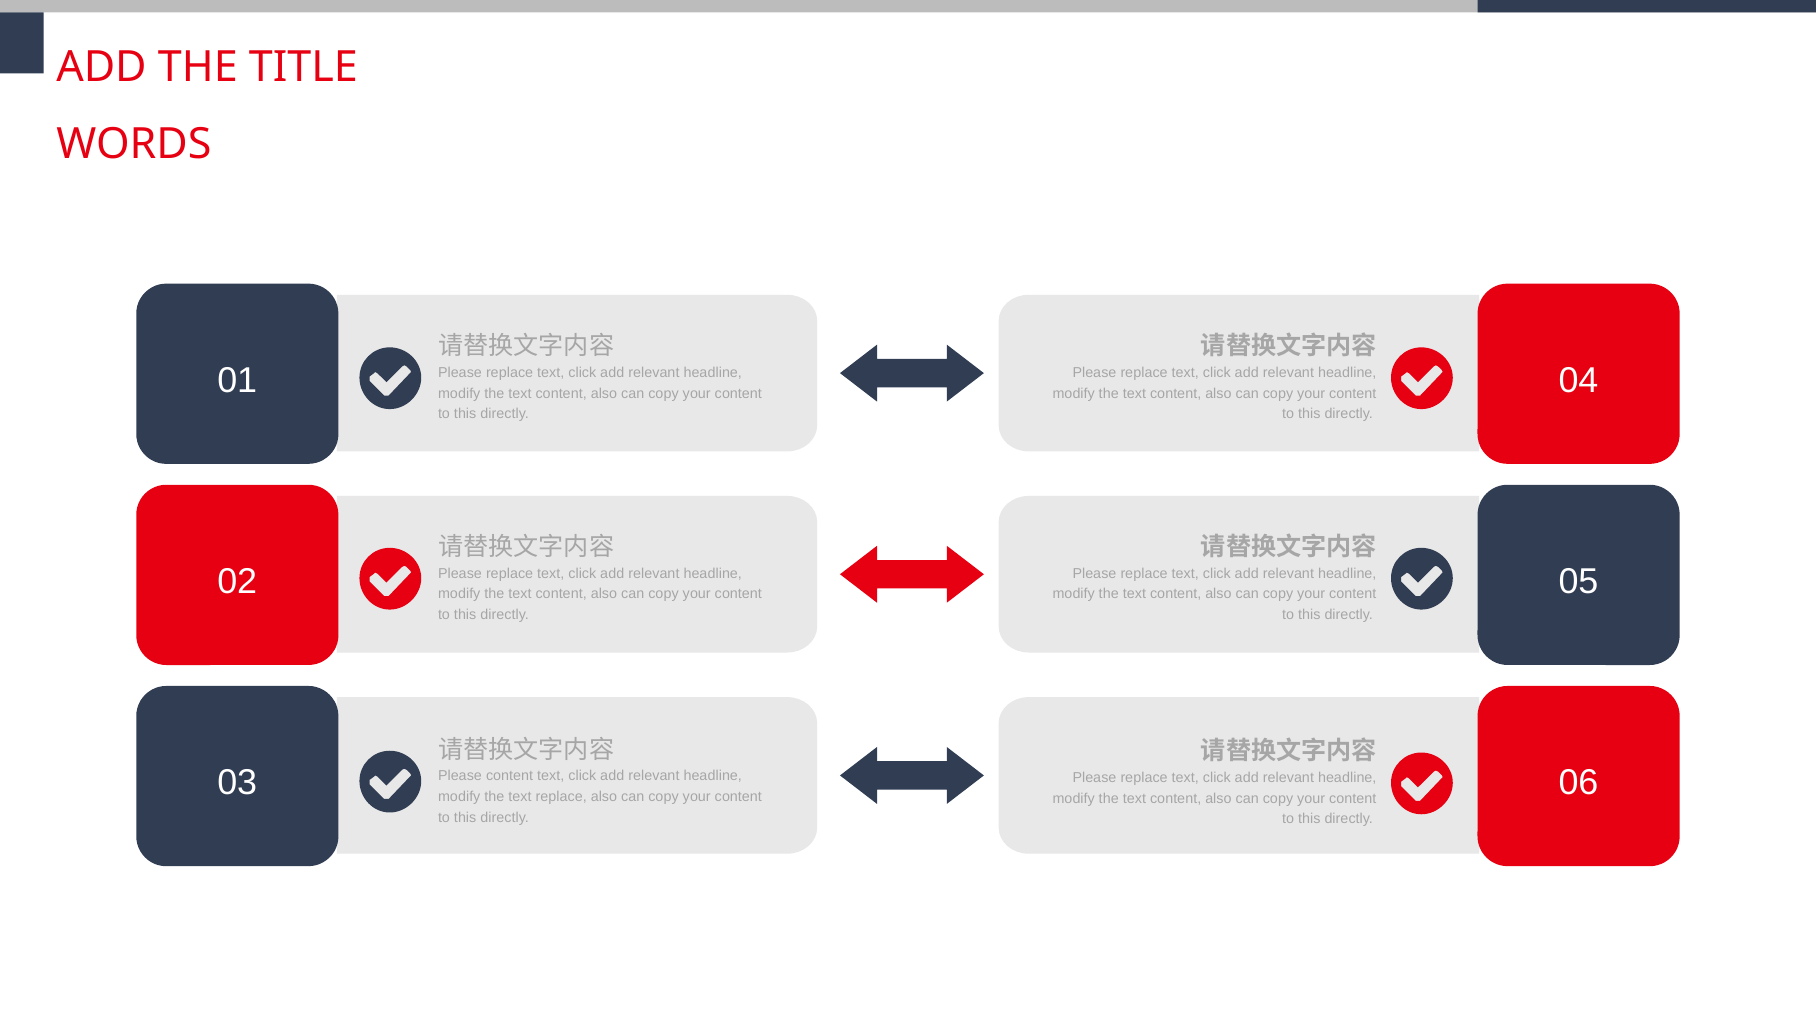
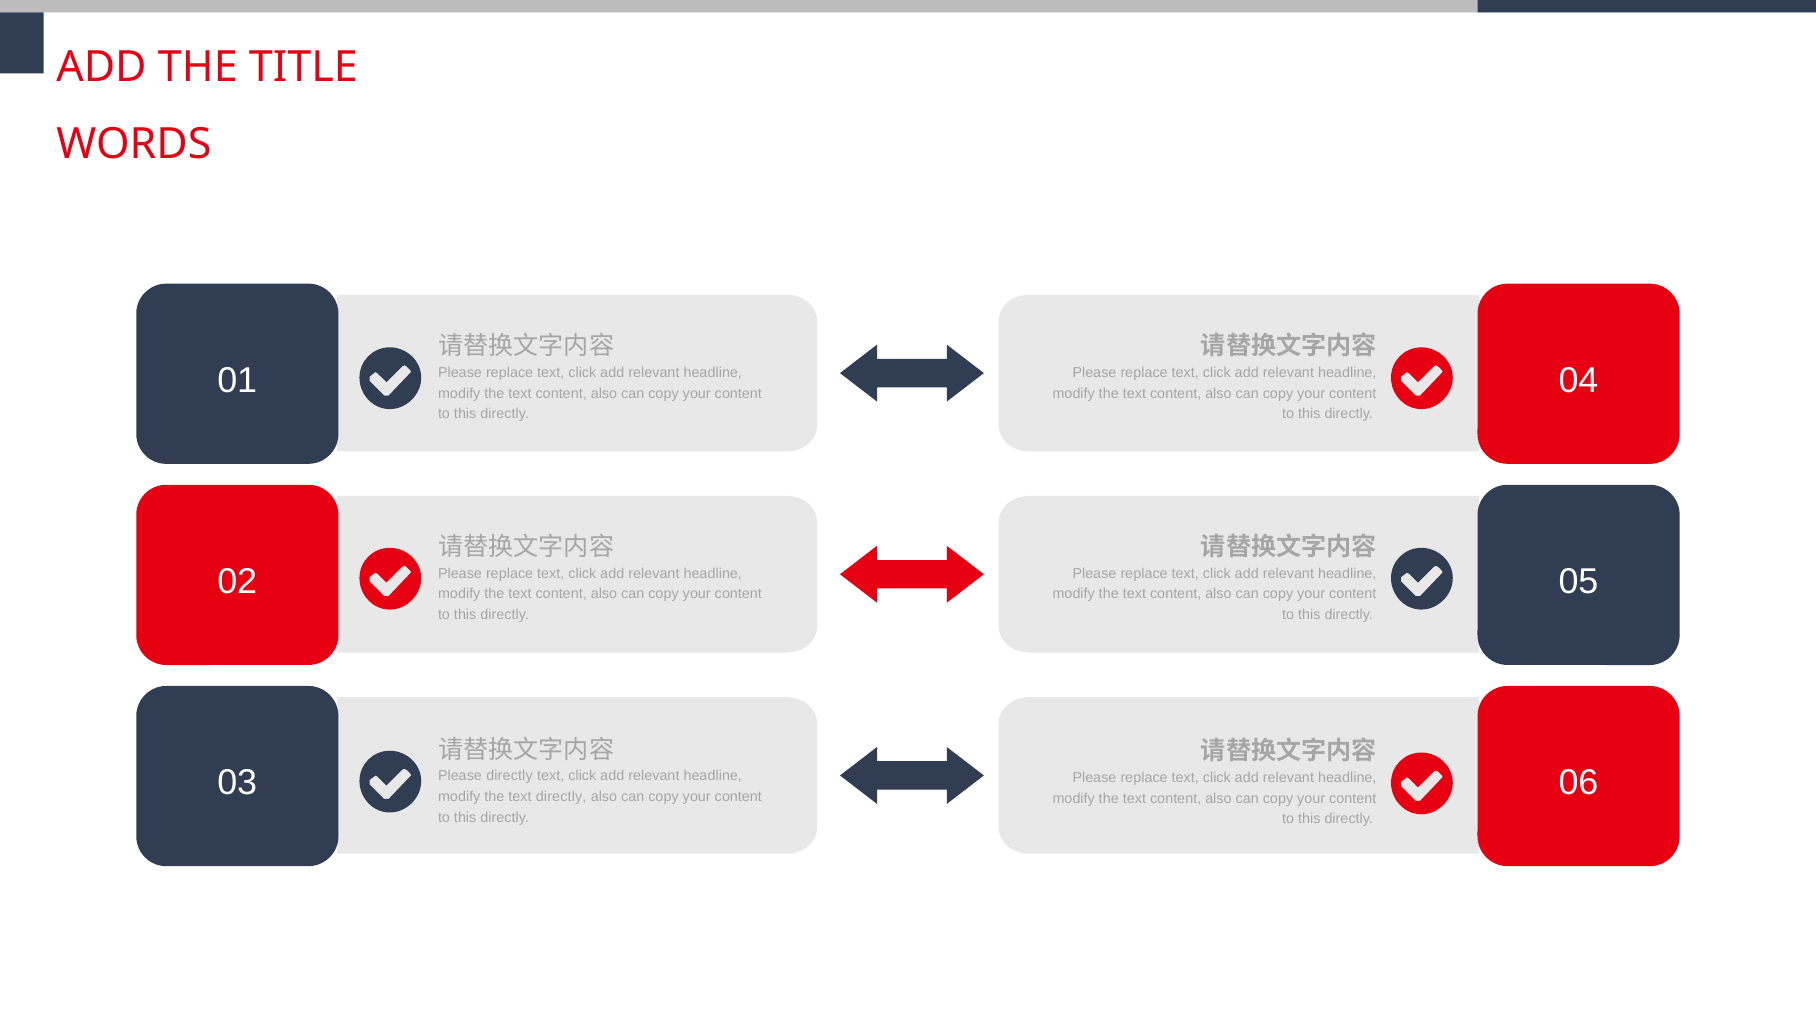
Please content: content -> directly (509, 777)
text replace: replace -> directly (561, 797)
